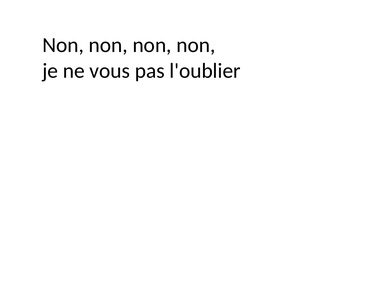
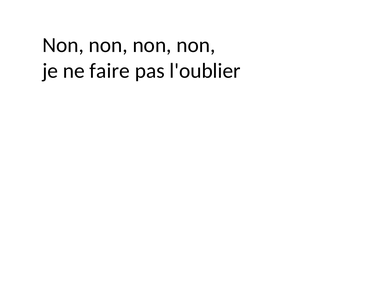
vous: vous -> faire (110, 71)
